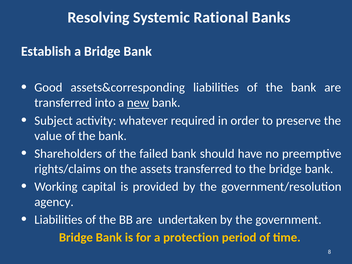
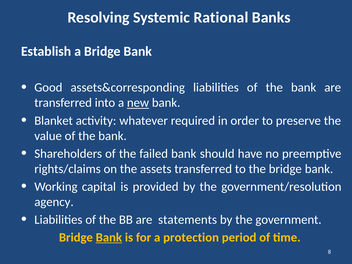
Subject: Subject -> Blanket (54, 121)
undertaken: undertaken -> statements (188, 220)
Bank underline: none -> present (109, 237)
